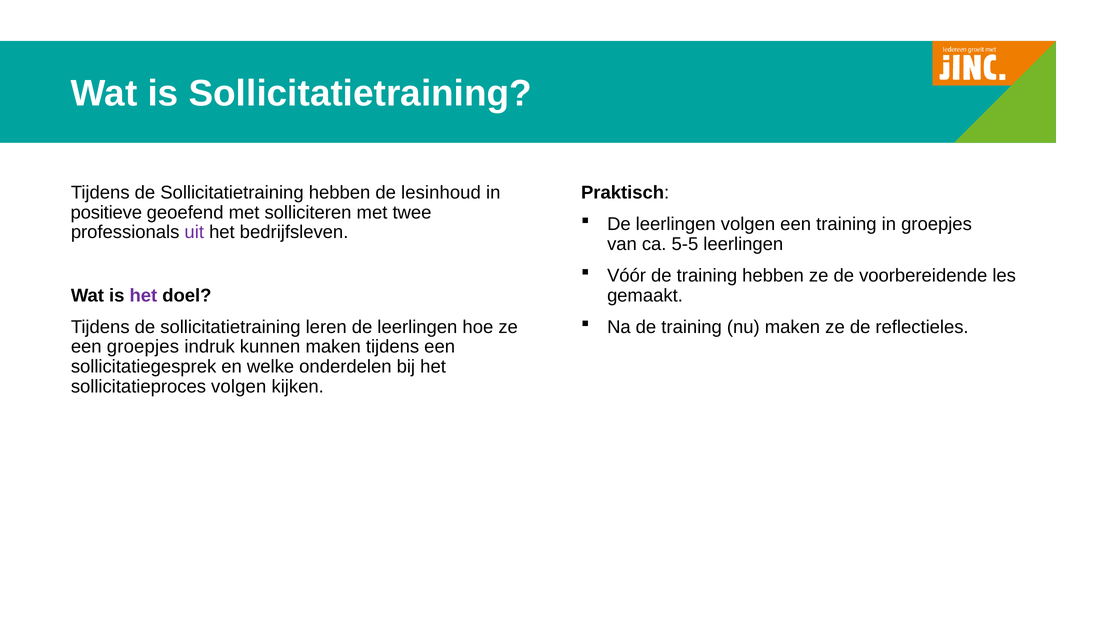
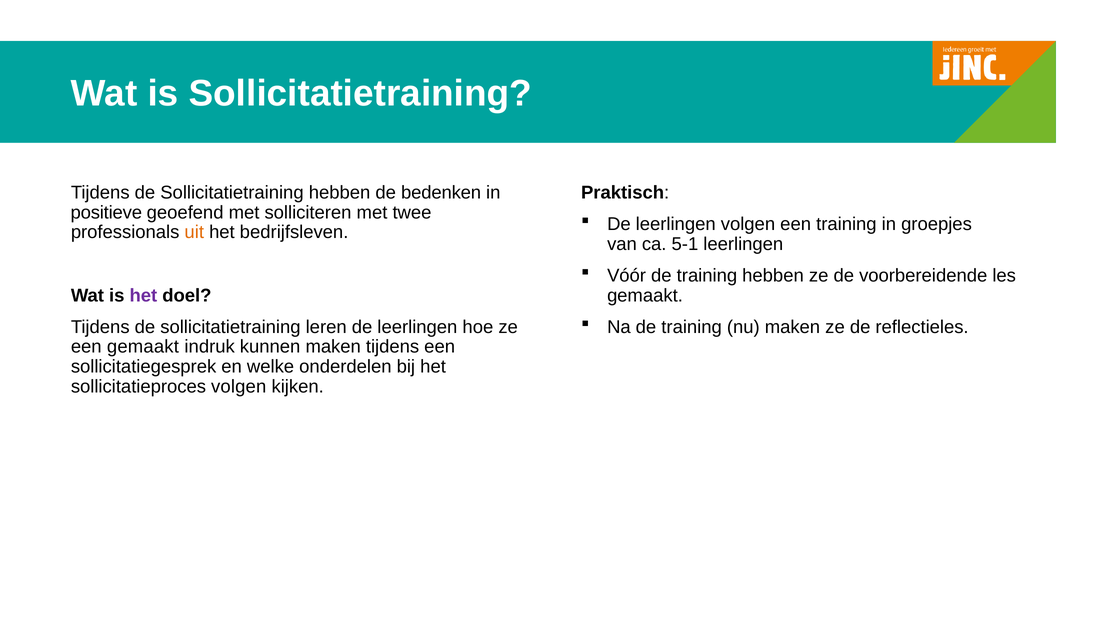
lesinhoud: lesinhoud -> bedenken (441, 192)
uit colour: purple -> orange (194, 232)
5-5: 5-5 -> 5-1 (685, 244)
een groepjes: groepjes -> gemaakt (143, 347)
